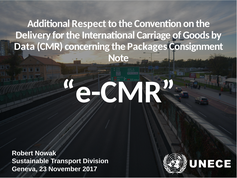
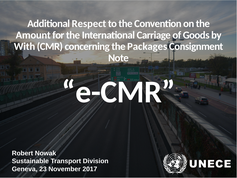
Delivery: Delivery -> Amount (33, 35)
Data: Data -> With (25, 46)
